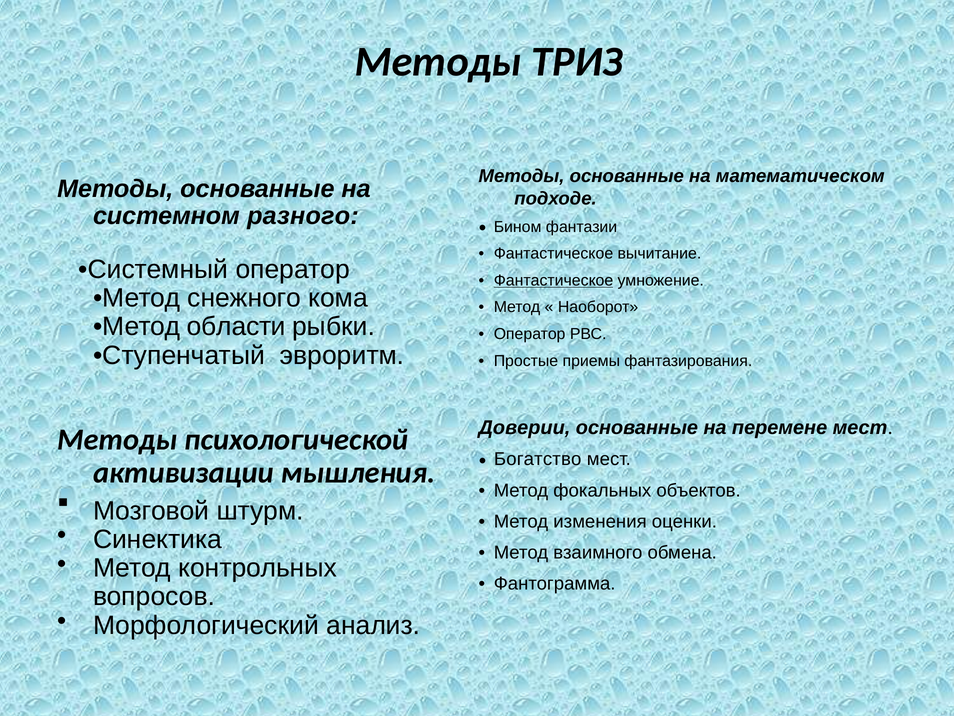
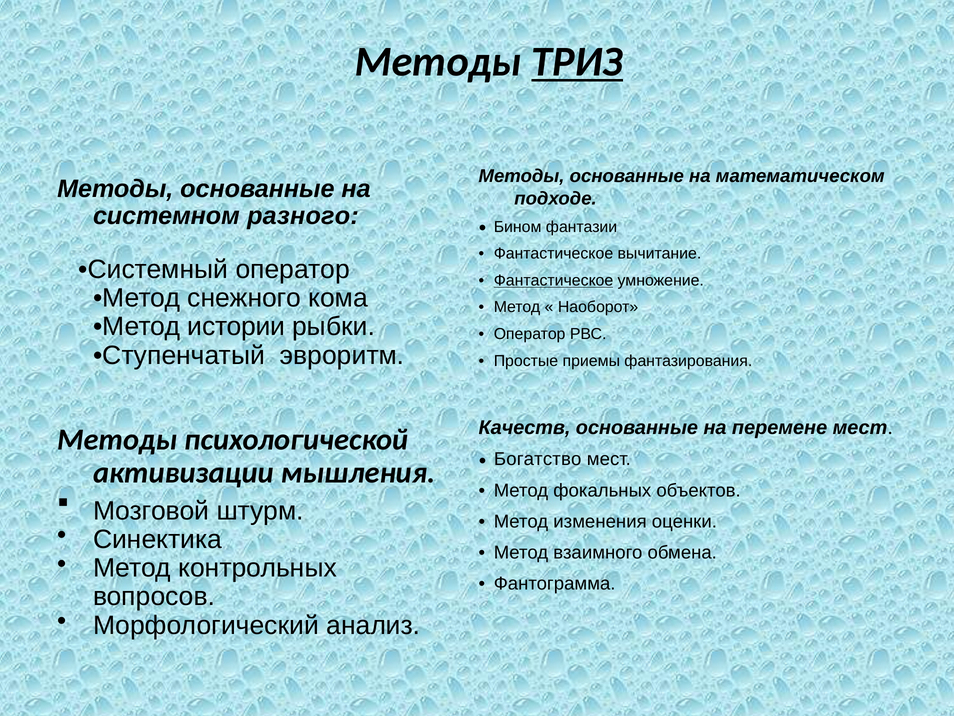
ТРИЗ underline: none -> present (577, 62)
области: области -> истории (236, 326)
Доверии: Доверии -> Качеств (525, 427)
